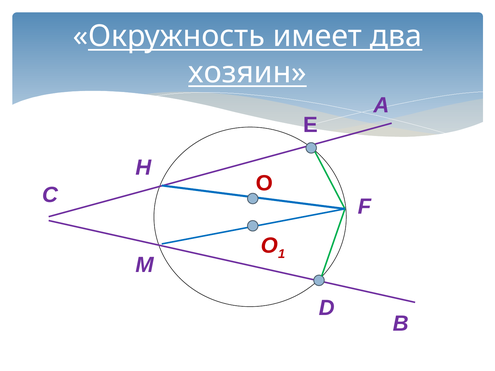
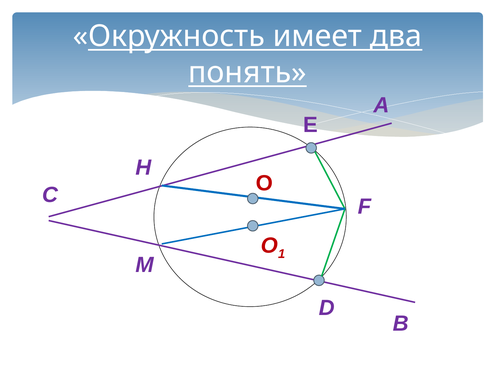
хозяин: хозяин -> понять (247, 72)
